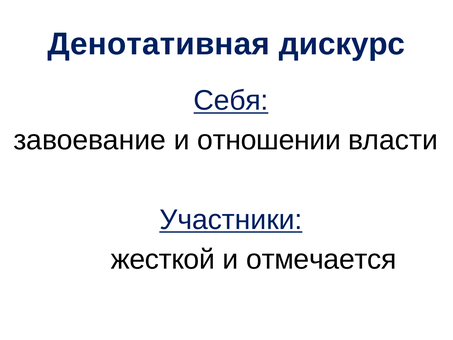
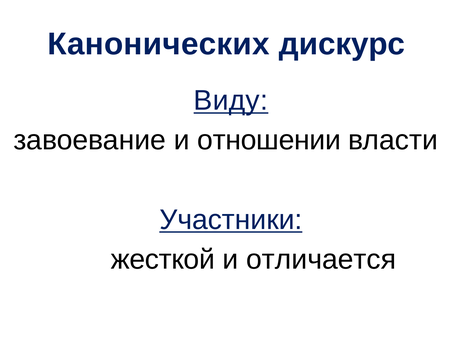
Денотативная: Денотативная -> Канонических (159, 44)
Себя: Себя -> Виду (231, 101)
отмечается: отмечается -> отличается (321, 259)
